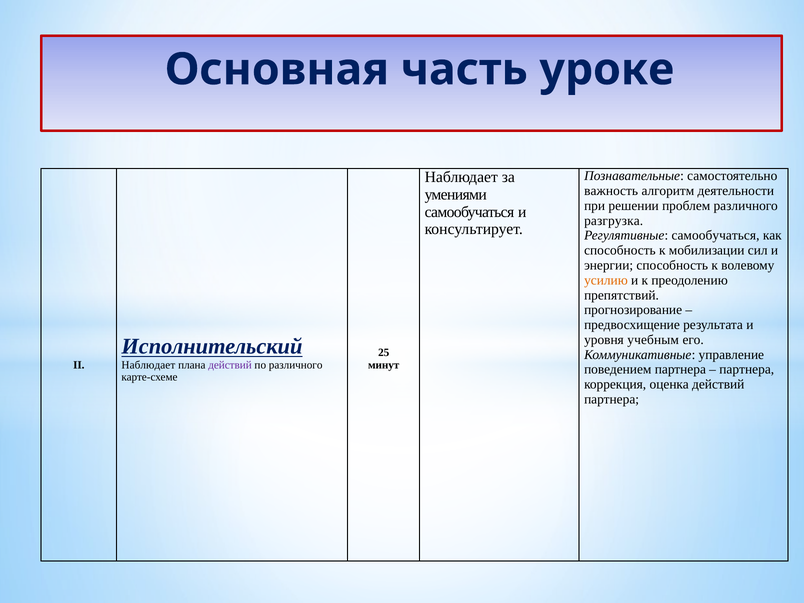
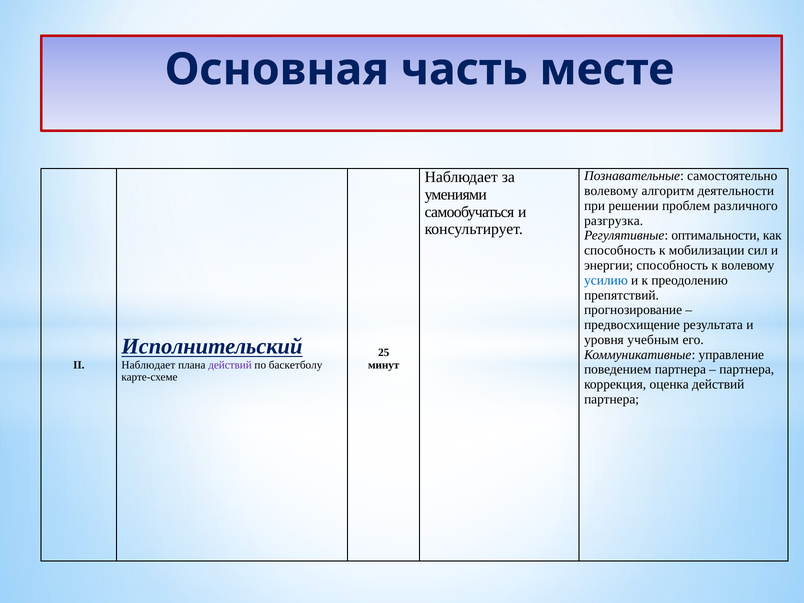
уроке: уроке -> месте (607, 70)
важность: важность -> волевому (611, 191)
Регулятивные самообучаться: самообучаться -> оптимальности (716, 236)
усилию colour: orange -> blue (606, 280)
по различного: различного -> баскетболу (296, 365)
